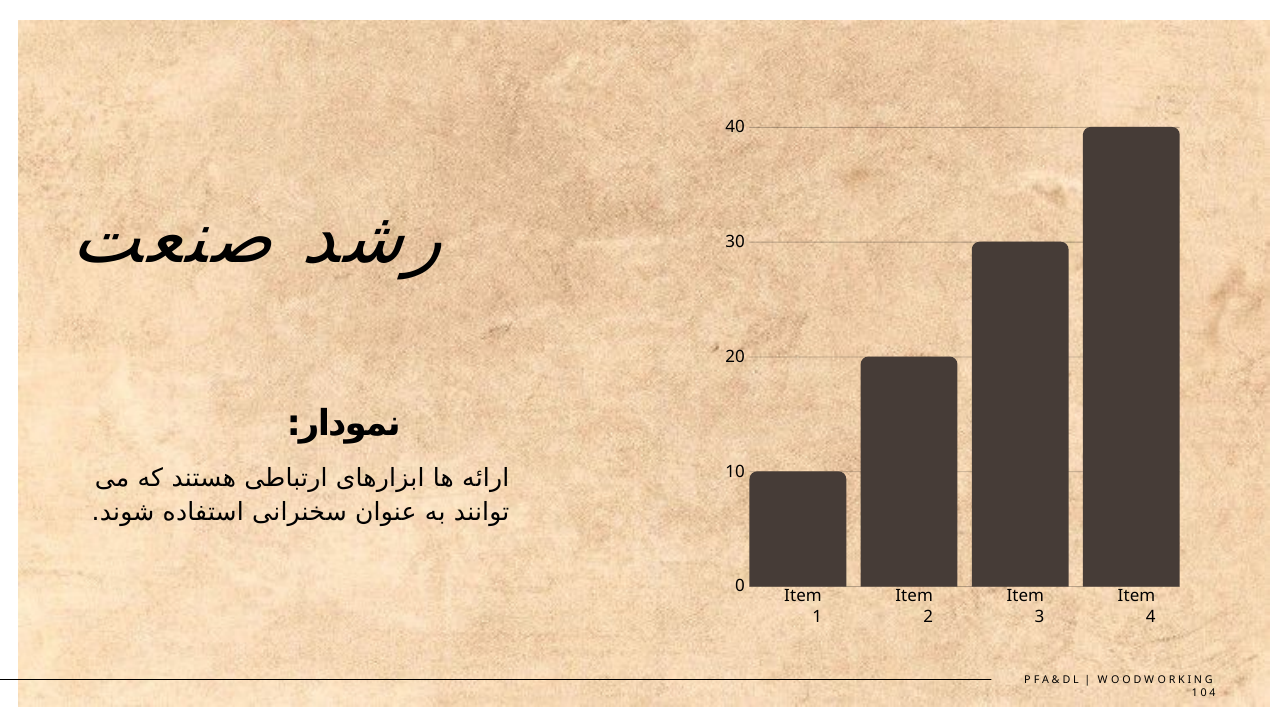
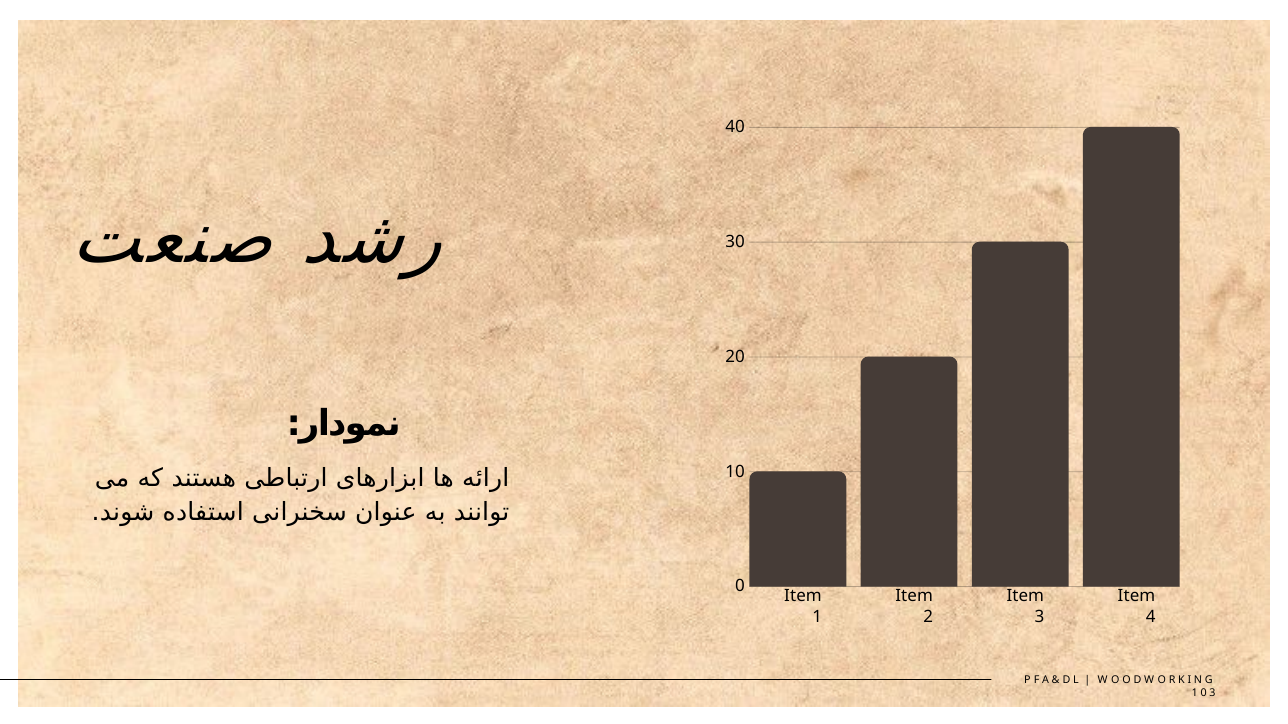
0 4: 4 -> 3 (1213, 694)
